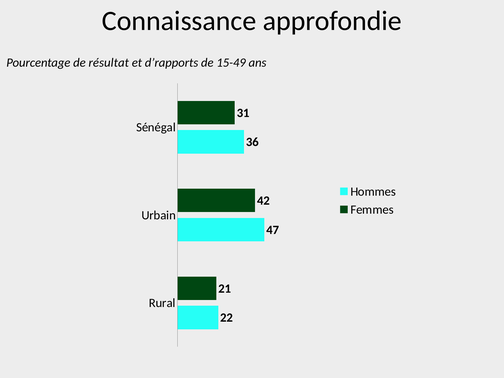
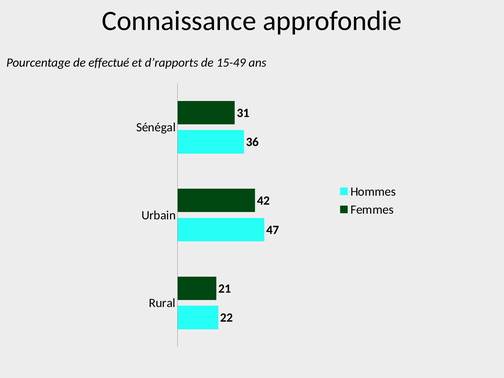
résultat: résultat -> effectué (109, 63)
